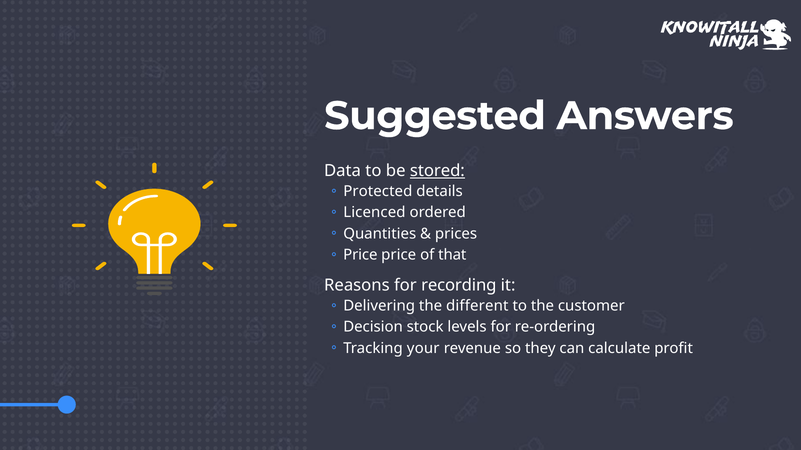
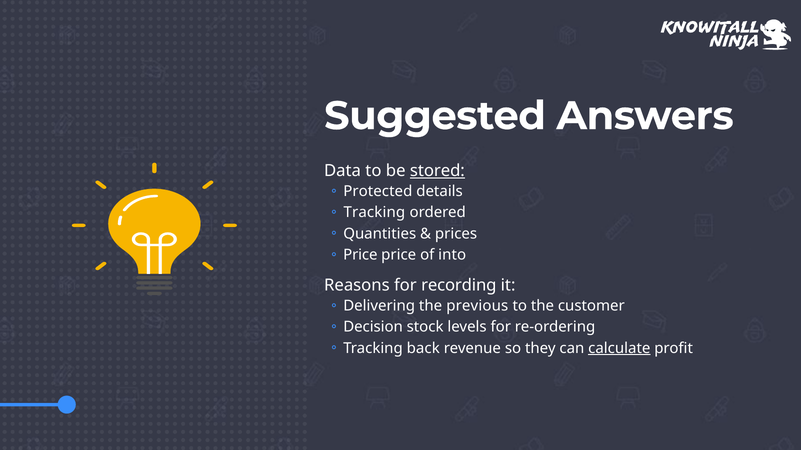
Licenced: Licenced -> Tracking (374, 213)
that: that -> into (452, 255)
different: different -> previous (477, 306)
your: your -> back (423, 349)
calculate underline: none -> present (619, 349)
